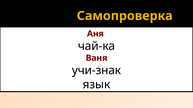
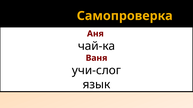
учи-знак: учи-знак -> учи-слог (96, 71)
